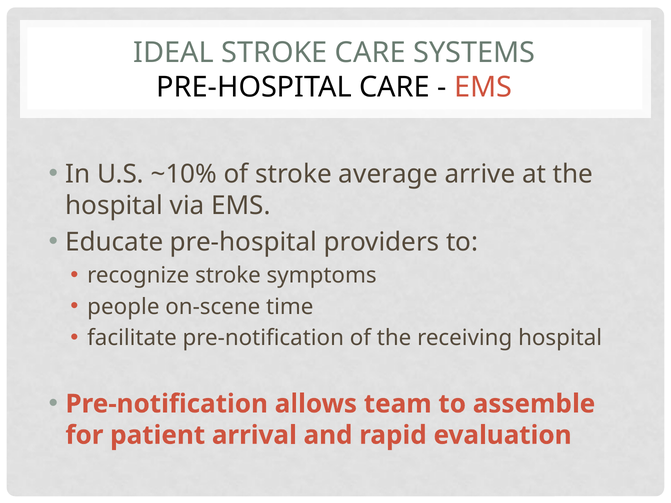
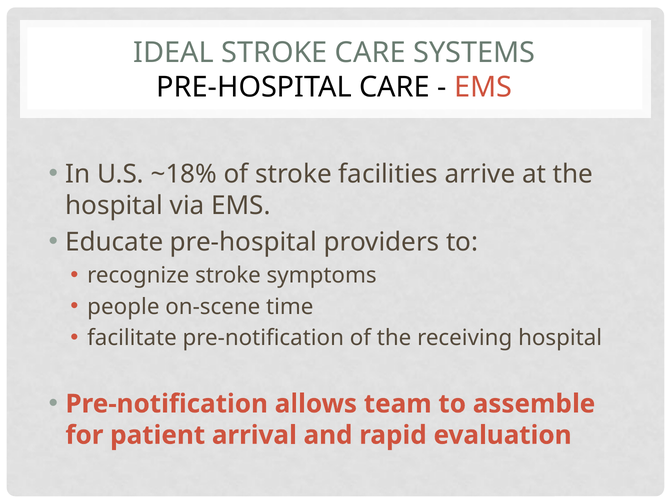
~10%: ~10% -> ~18% (184, 174)
average: average -> facilities (388, 174)
